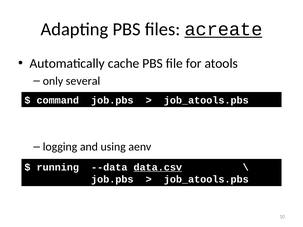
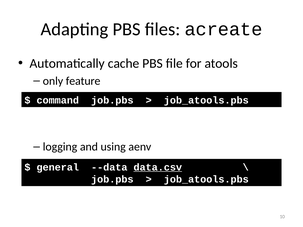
acreate underline: present -> none (223, 29)
several: several -> feature (83, 81)
running: running -> general (58, 167)
